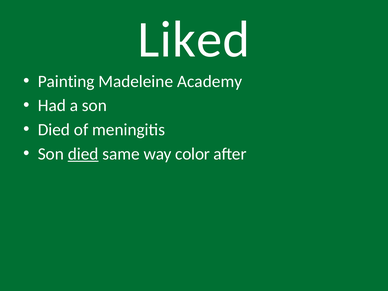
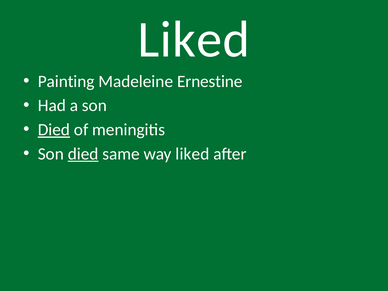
Academy: Academy -> Ernestine (210, 81)
Died underline: none -> present (54, 130)
way color: color -> liked (192, 154)
